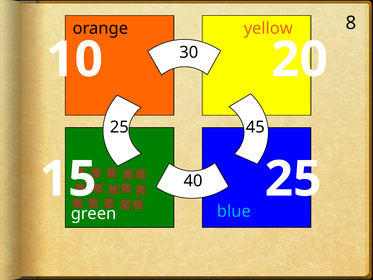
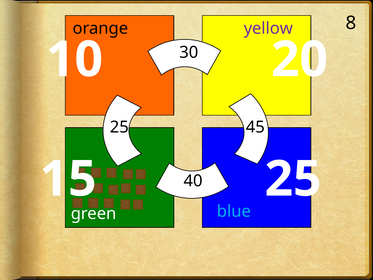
yellow colour: orange -> purple (268, 28)
